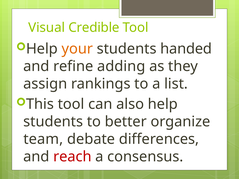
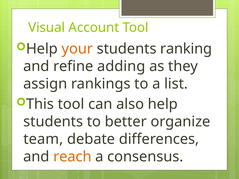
Credible: Credible -> Account (94, 28)
handed: handed -> ranking (186, 49)
reach colour: red -> orange (72, 157)
